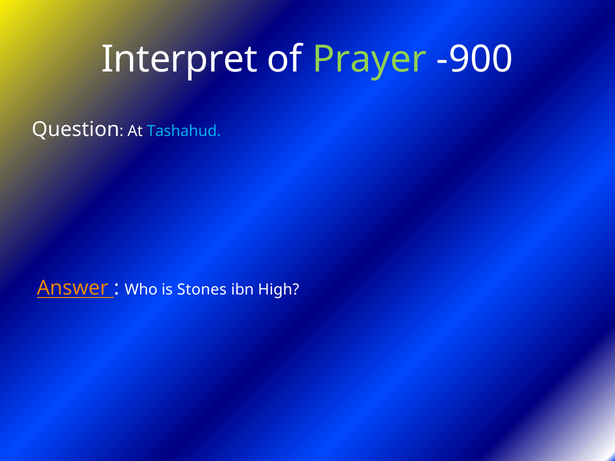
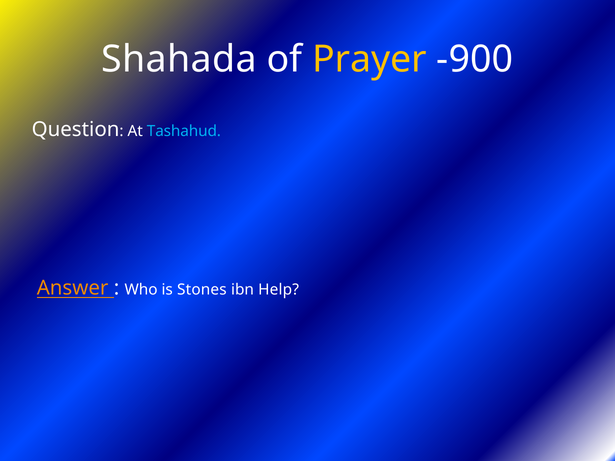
Interpret: Interpret -> Shahada (179, 60)
Prayer colour: light green -> yellow (369, 60)
High: High -> Help (279, 290)
